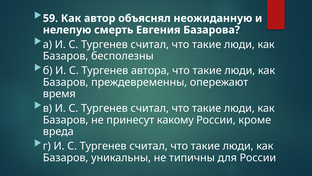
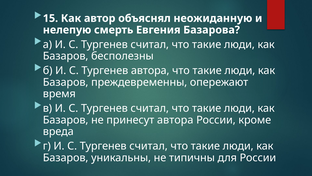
59: 59 -> 15 (50, 18)
принесут какому: какому -> автора (175, 120)
